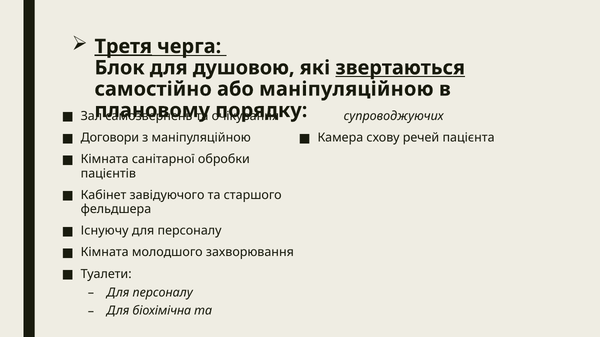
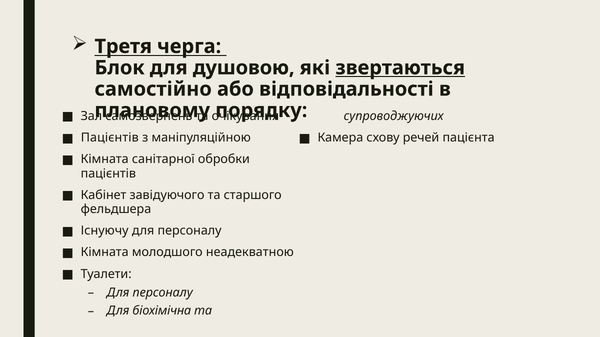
Третя underline: present -> none (123, 46)
або маніпуляційною: маніпуляційною -> відповідальності (346, 89)
Договори: Договори -> Пацієнтів (110, 138)
захворювання: захворювання -> неадекватною (250, 253)
